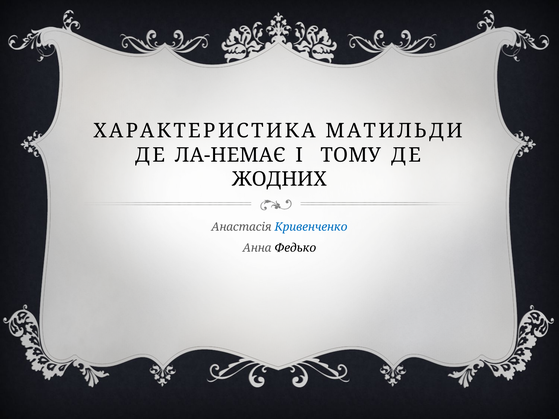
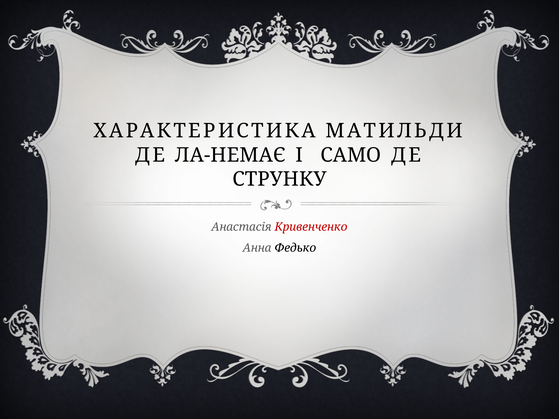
ТОМУ: ТОМУ -> САМО (351, 155)
ЖОДНИХ: ЖОДНИХ -> СТРУНКУ (279, 179)
Кривенченко colour: blue -> red (311, 227)
